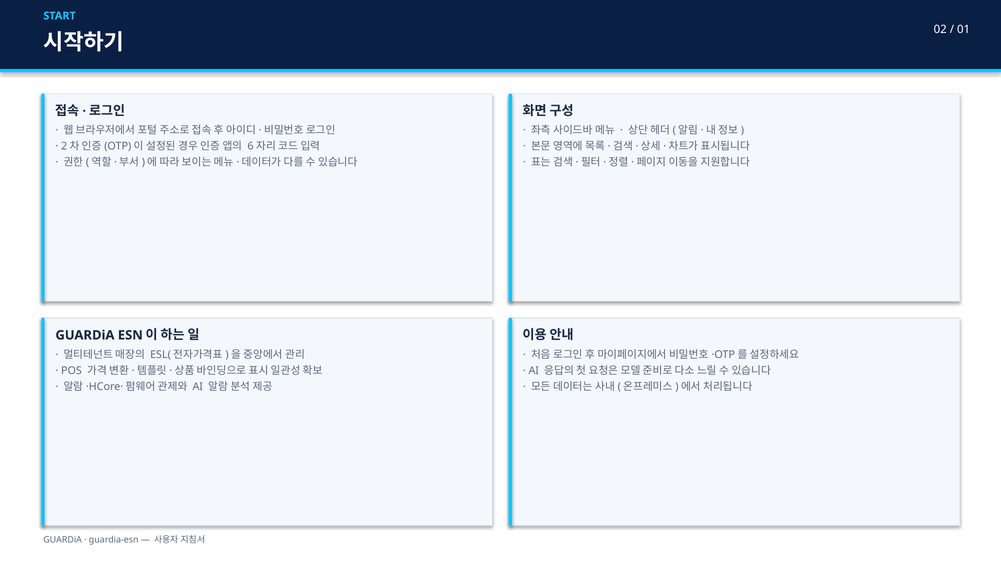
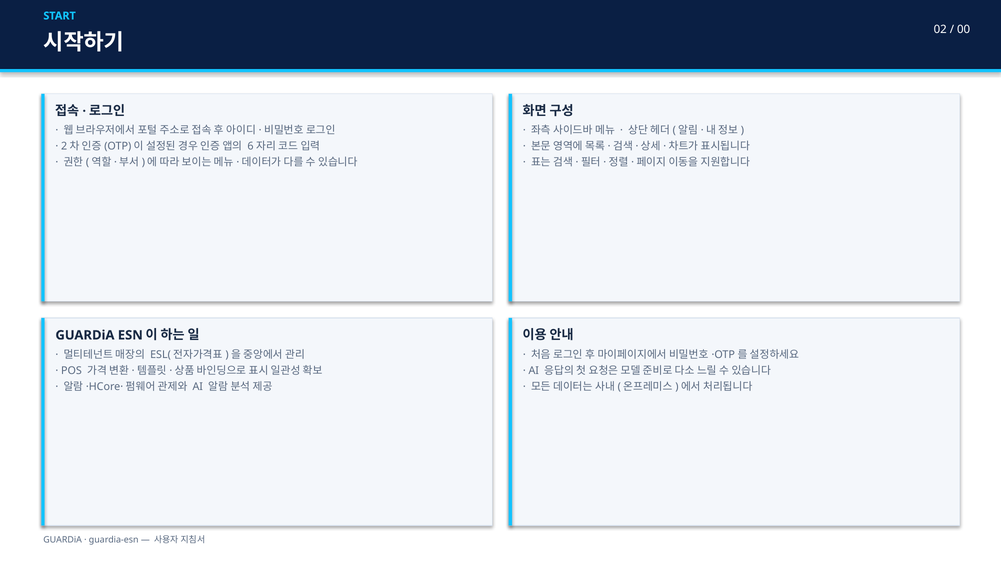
01: 01 -> 00 (964, 30)
